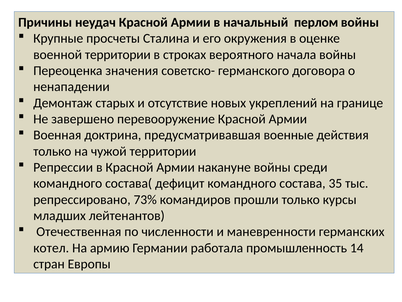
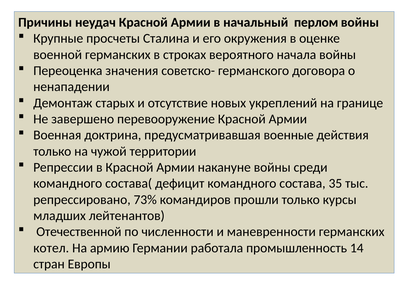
военной территории: территории -> германских (118, 55)
Отечественная: Отечественная -> Отечественной (79, 231)
